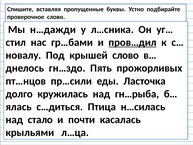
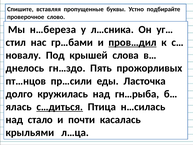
н…дажди: н…дажди -> н…береза (53, 29)
крышей слово: слово -> слова (126, 55)
с…диться underline: none -> present (60, 107)
